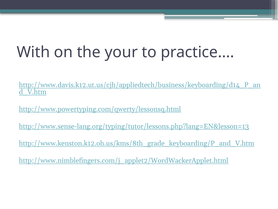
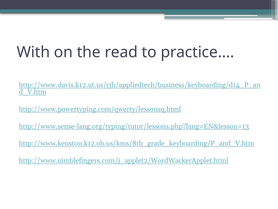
your: your -> read (121, 52)
